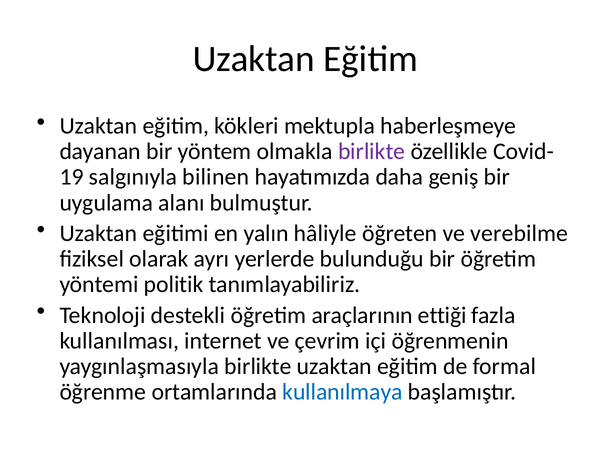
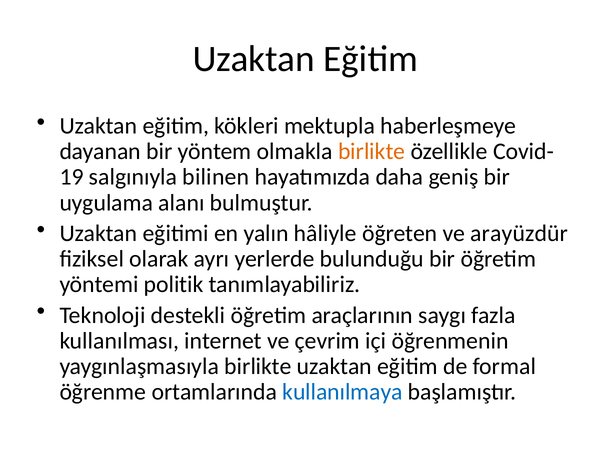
birlikte colour: purple -> orange (372, 152)
verebilme: verebilme -> arayüzdür (519, 233)
ettiği: ettiği -> saygı (442, 315)
